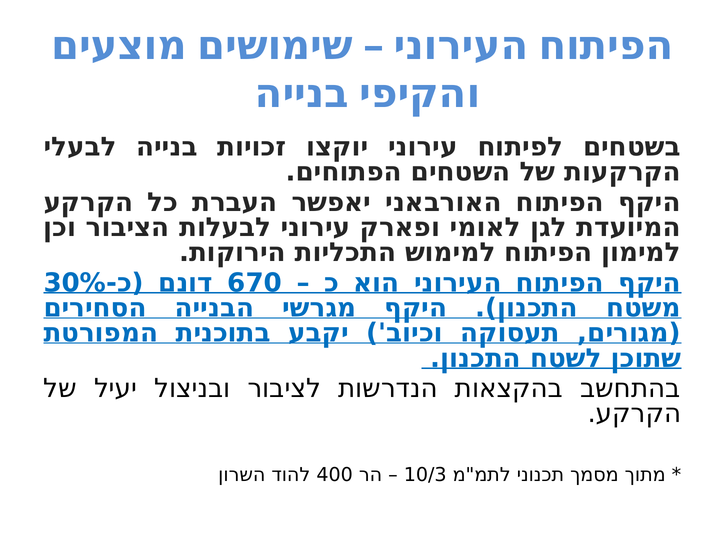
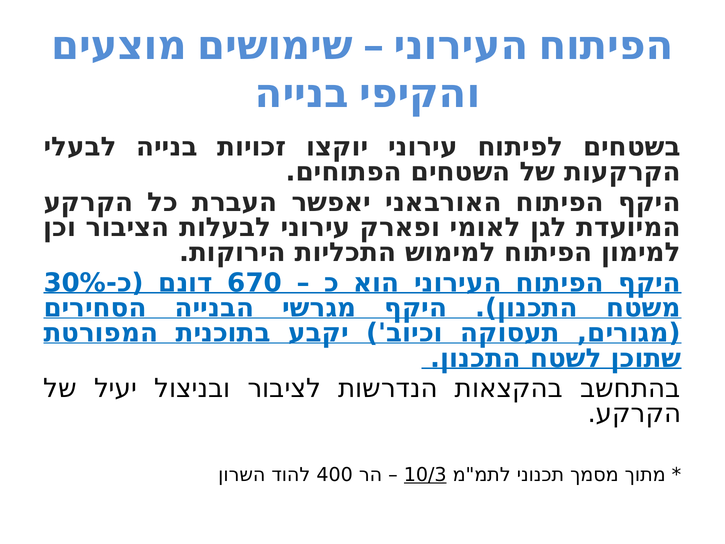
10/3 underline: none -> present (425, 475)
